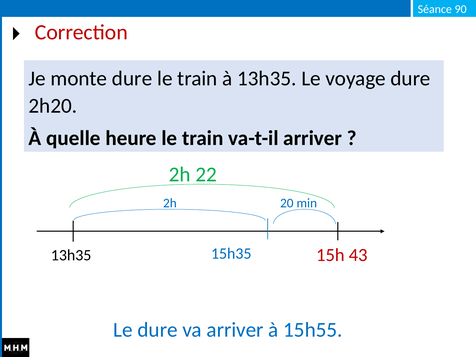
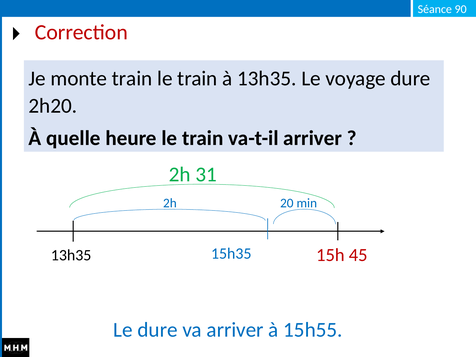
monte dure: dure -> train (132, 79)
22: 22 -> 31 (206, 175)
43: 43 -> 45 (358, 255)
